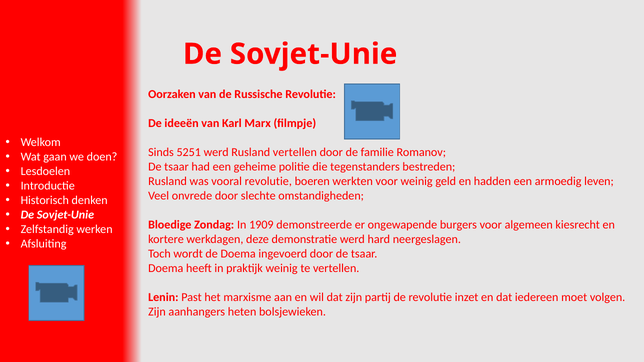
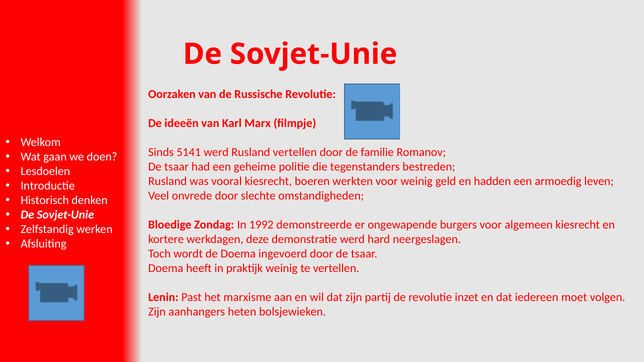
5251: 5251 -> 5141 (189, 152)
vooral revolutie: revolutie -> kiesrecht (268, 181)
1909: 1909 -> 1992 (261, 225)
